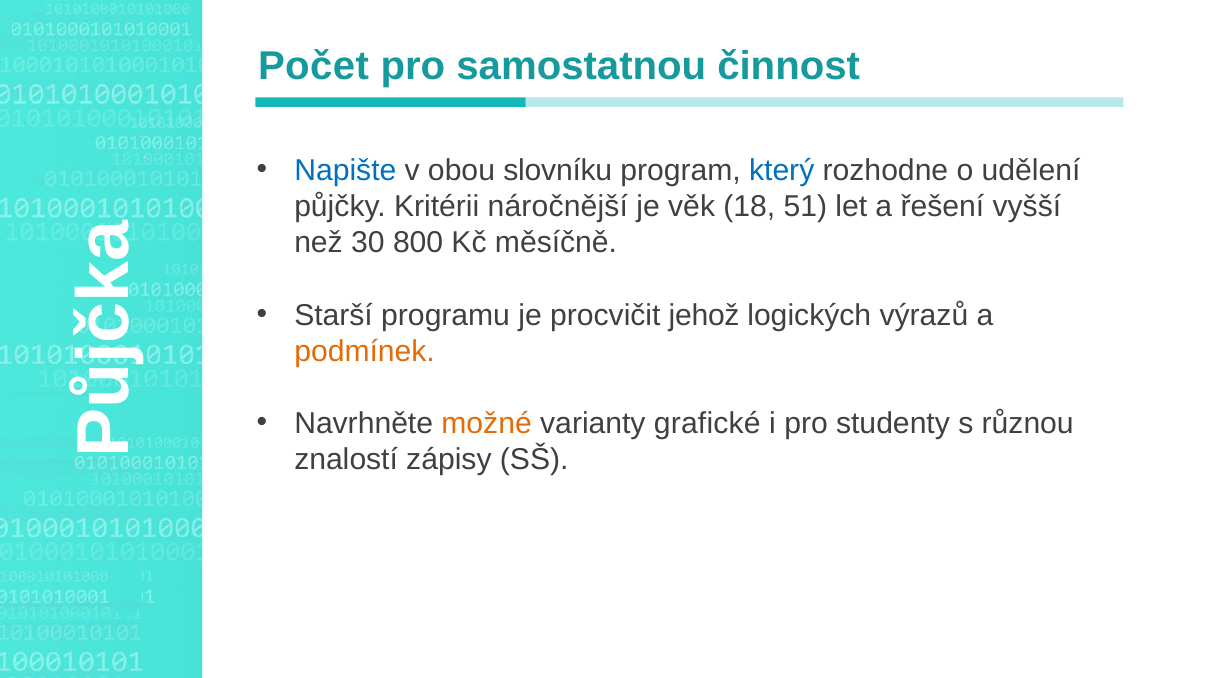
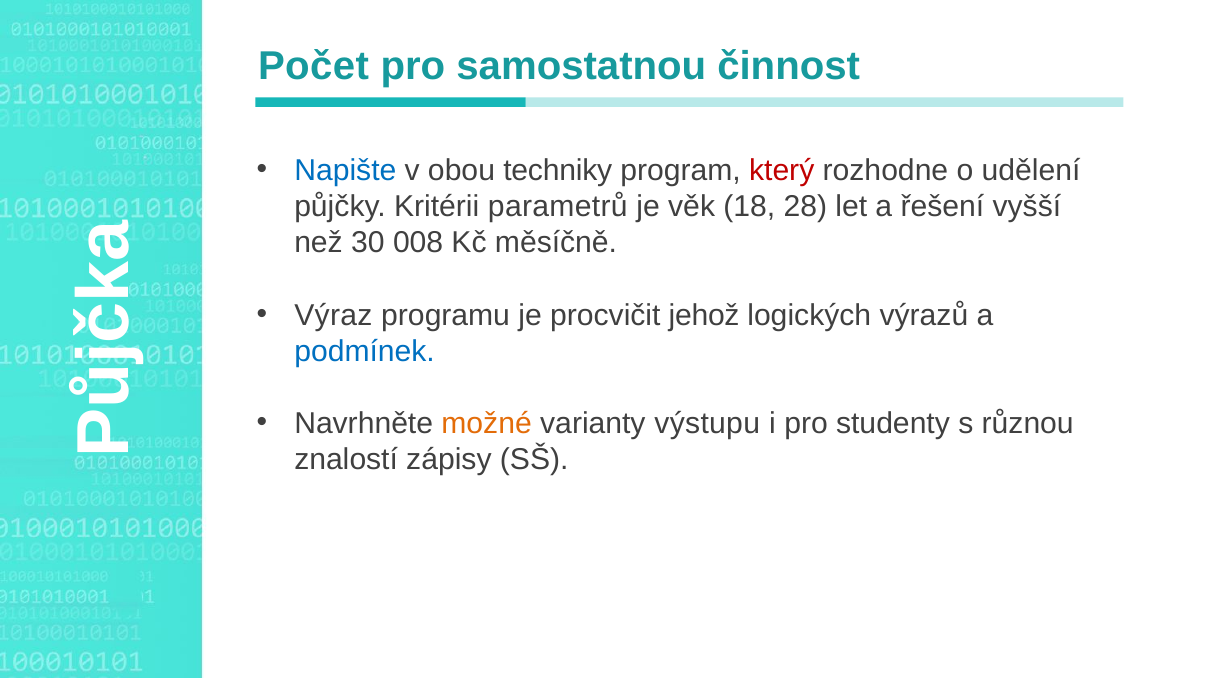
slovníku: slovníku -> techniky (558, 170)
který colour: blue -> red (782, 170)
náročnější: náročnější -> parametrů (558, 207)
51: 51 -> 28 (805, 207)
800: 800 -> 008 (418, 243)
Starší: Starší -> Výraz (333, 315)
podmínek colour: orange -> blue (365, 351)
grafické: grafické -> výstupu (707, 423)
